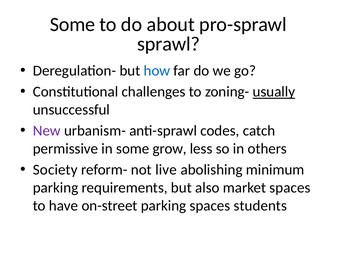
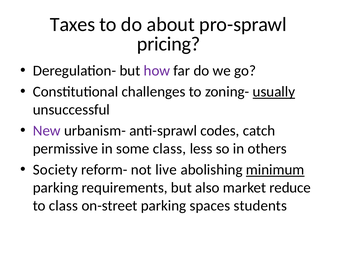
Some: Some -> Taxes (73, 25)
sprawl: sprawl -> pricing (169, 44)
how colour: blue -> purple (157, 71)
some grow: grow -> class (169, 149)
minimum underline: none -> present (275, 170)
market spaces: spaces -> reduce (290, 188)
to have: have -> class (63, 206)
